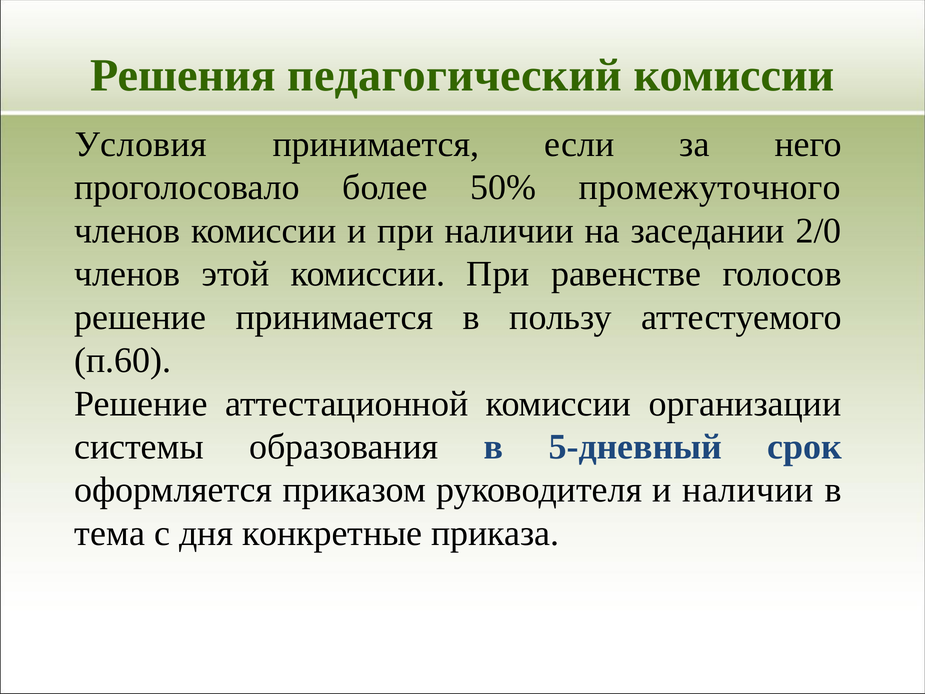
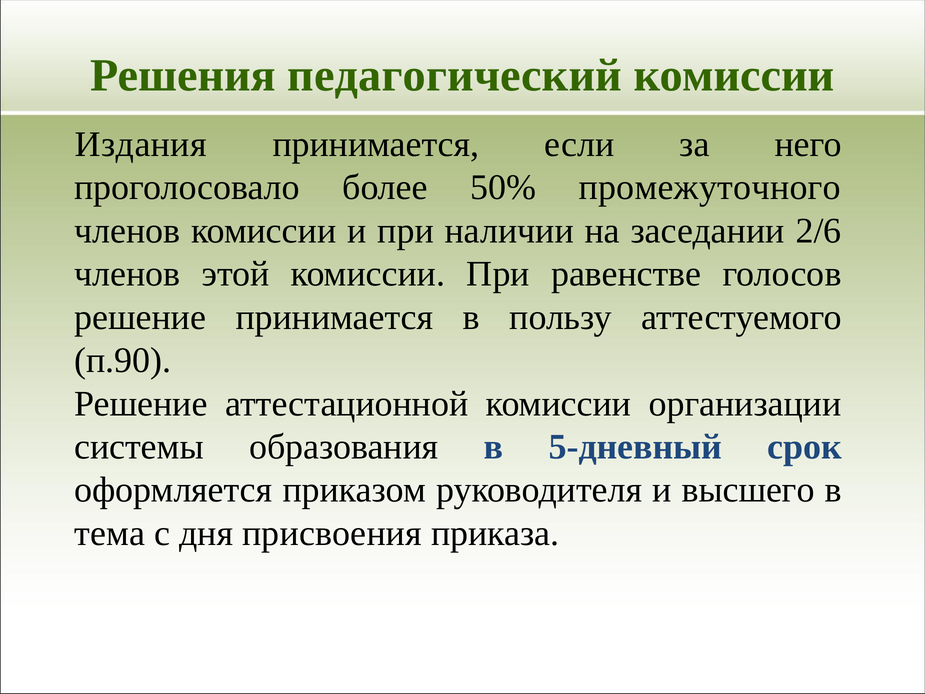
Условия: Условия -> Издания (141, 144)
2/0: 2/0 -> 2/6 (818, 231)
п.60: п.60 -> п.90 (123, 360)
и наличии: наличии -> высшего (748, 490)
конкретные: конкретные -> присвоения (332, 533)
